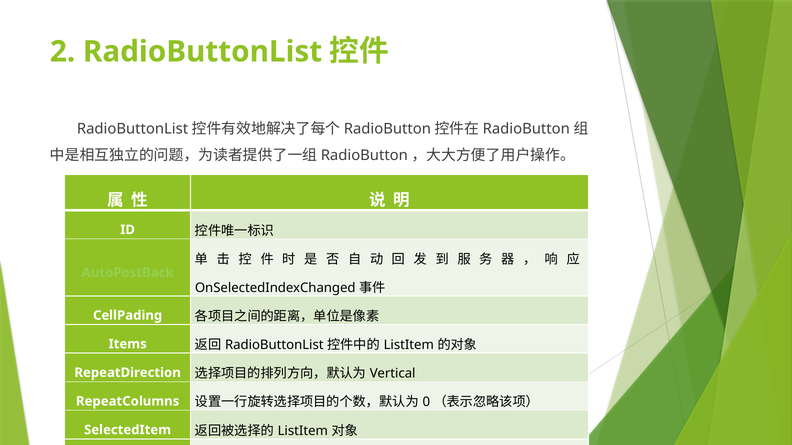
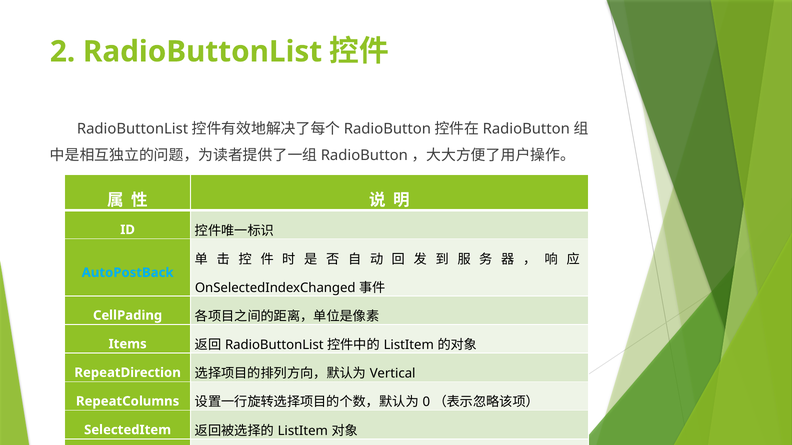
AutoPostBack colour: light green -> light blue (128, 273)
